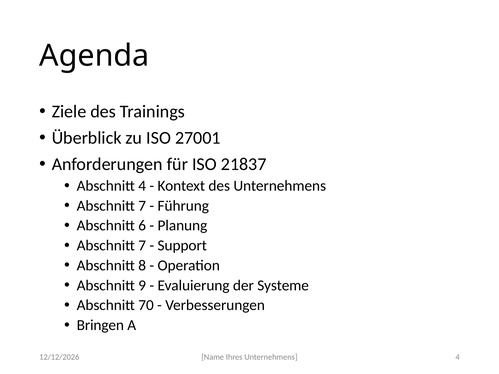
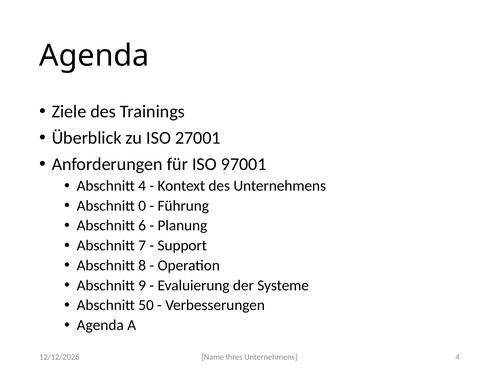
21837: 21837 -> 97001 (244, 165)
7: 7 -> 0 (142, 206)
70: 70 -> 50 (146, 305)
Bringen: Bringen -> Agenda (100, 325)
